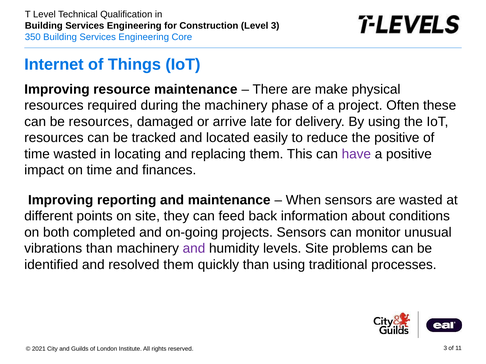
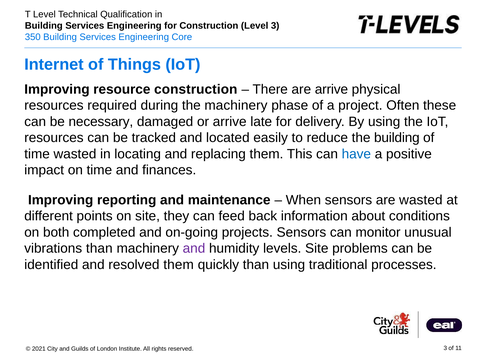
resource maintenance: maintenance -> construction (196, 89)
are make: make -> arrive (331, 89)
be resources: resources -> necessary (101, 122)
the positive: positive -> building (397, 138)
have colour: purple -> blue (356, 154)
